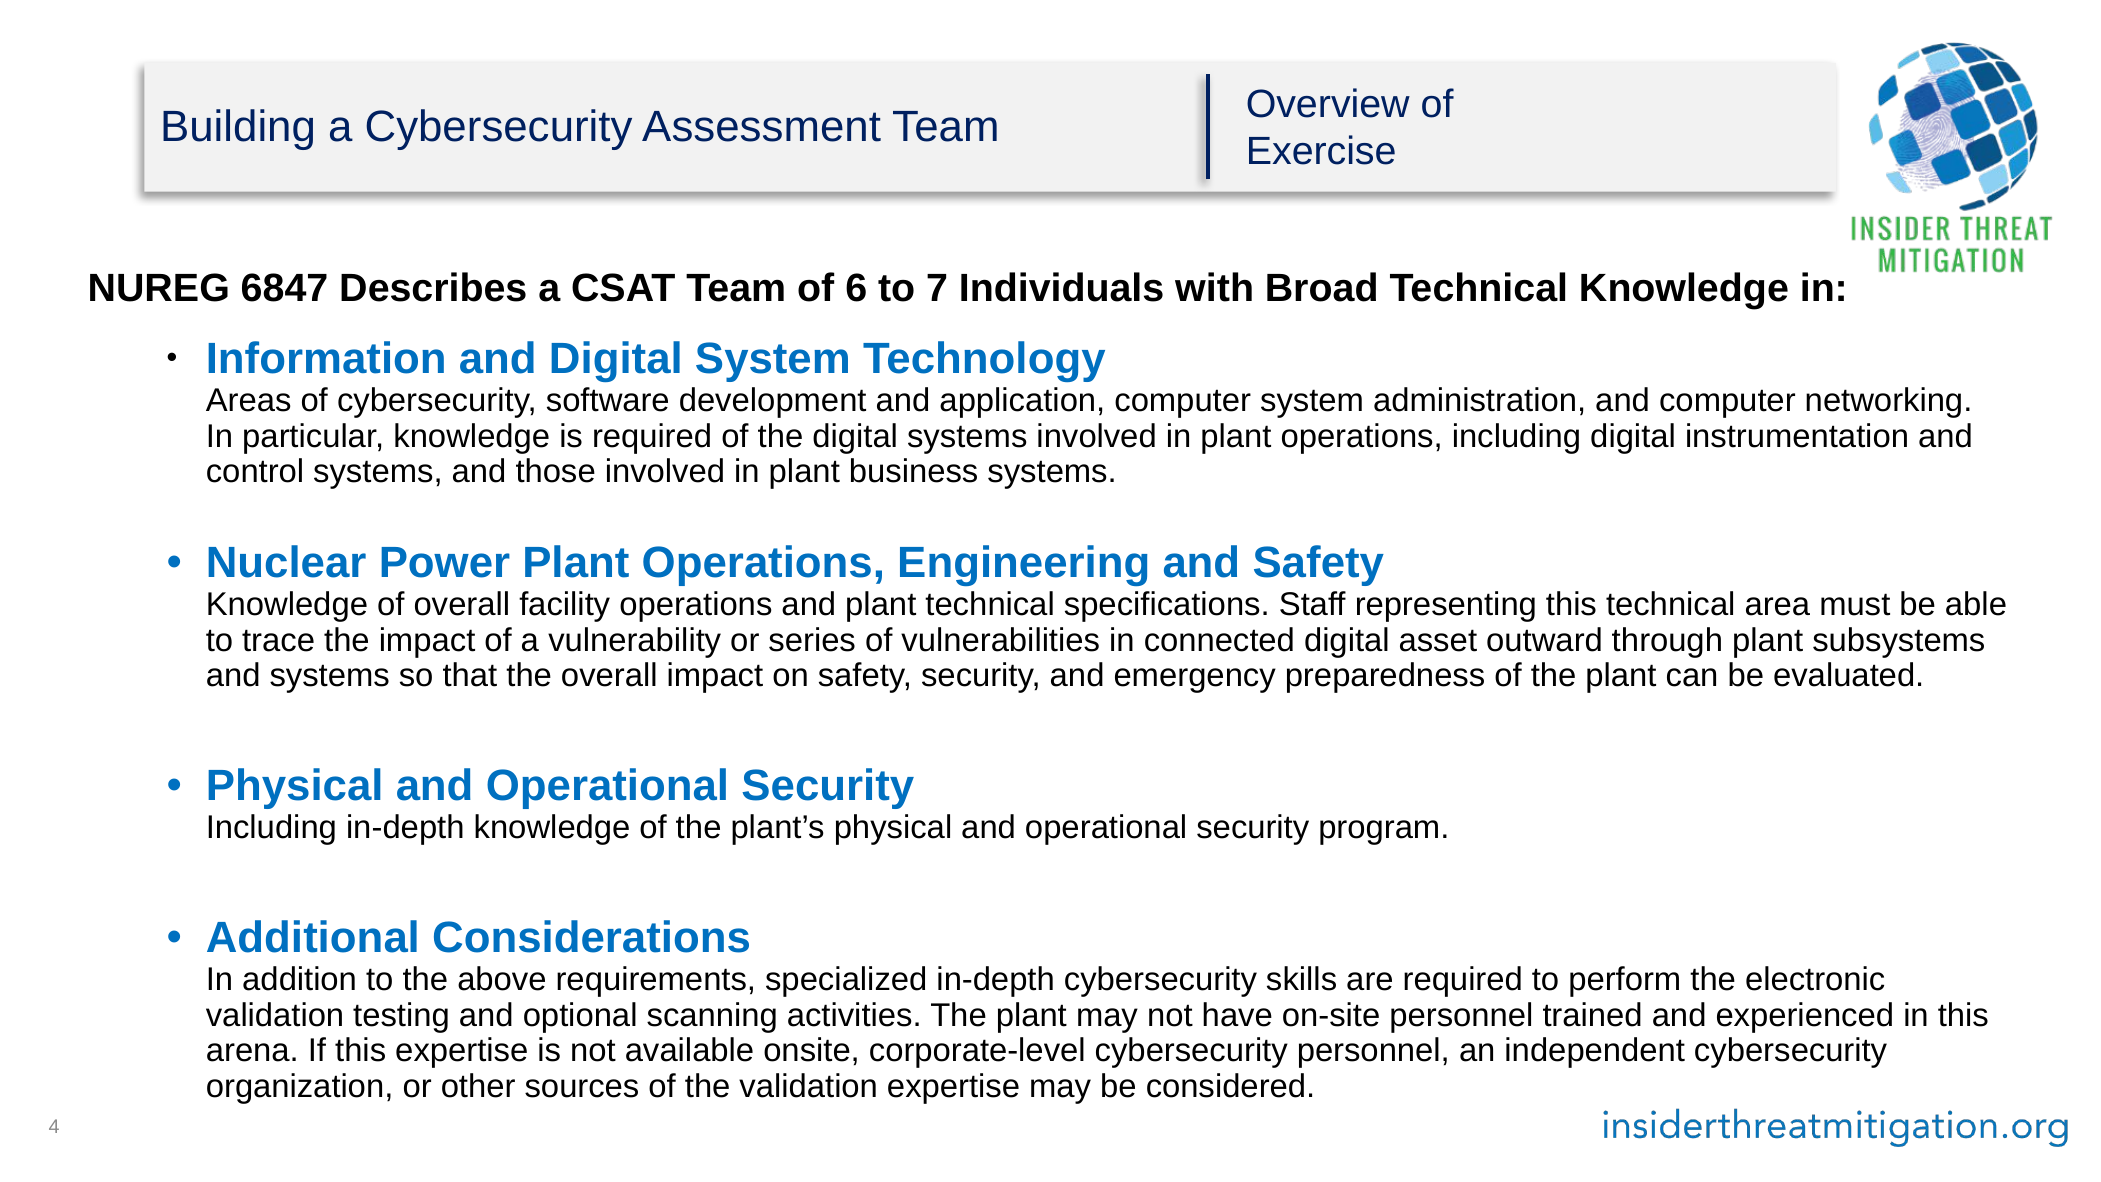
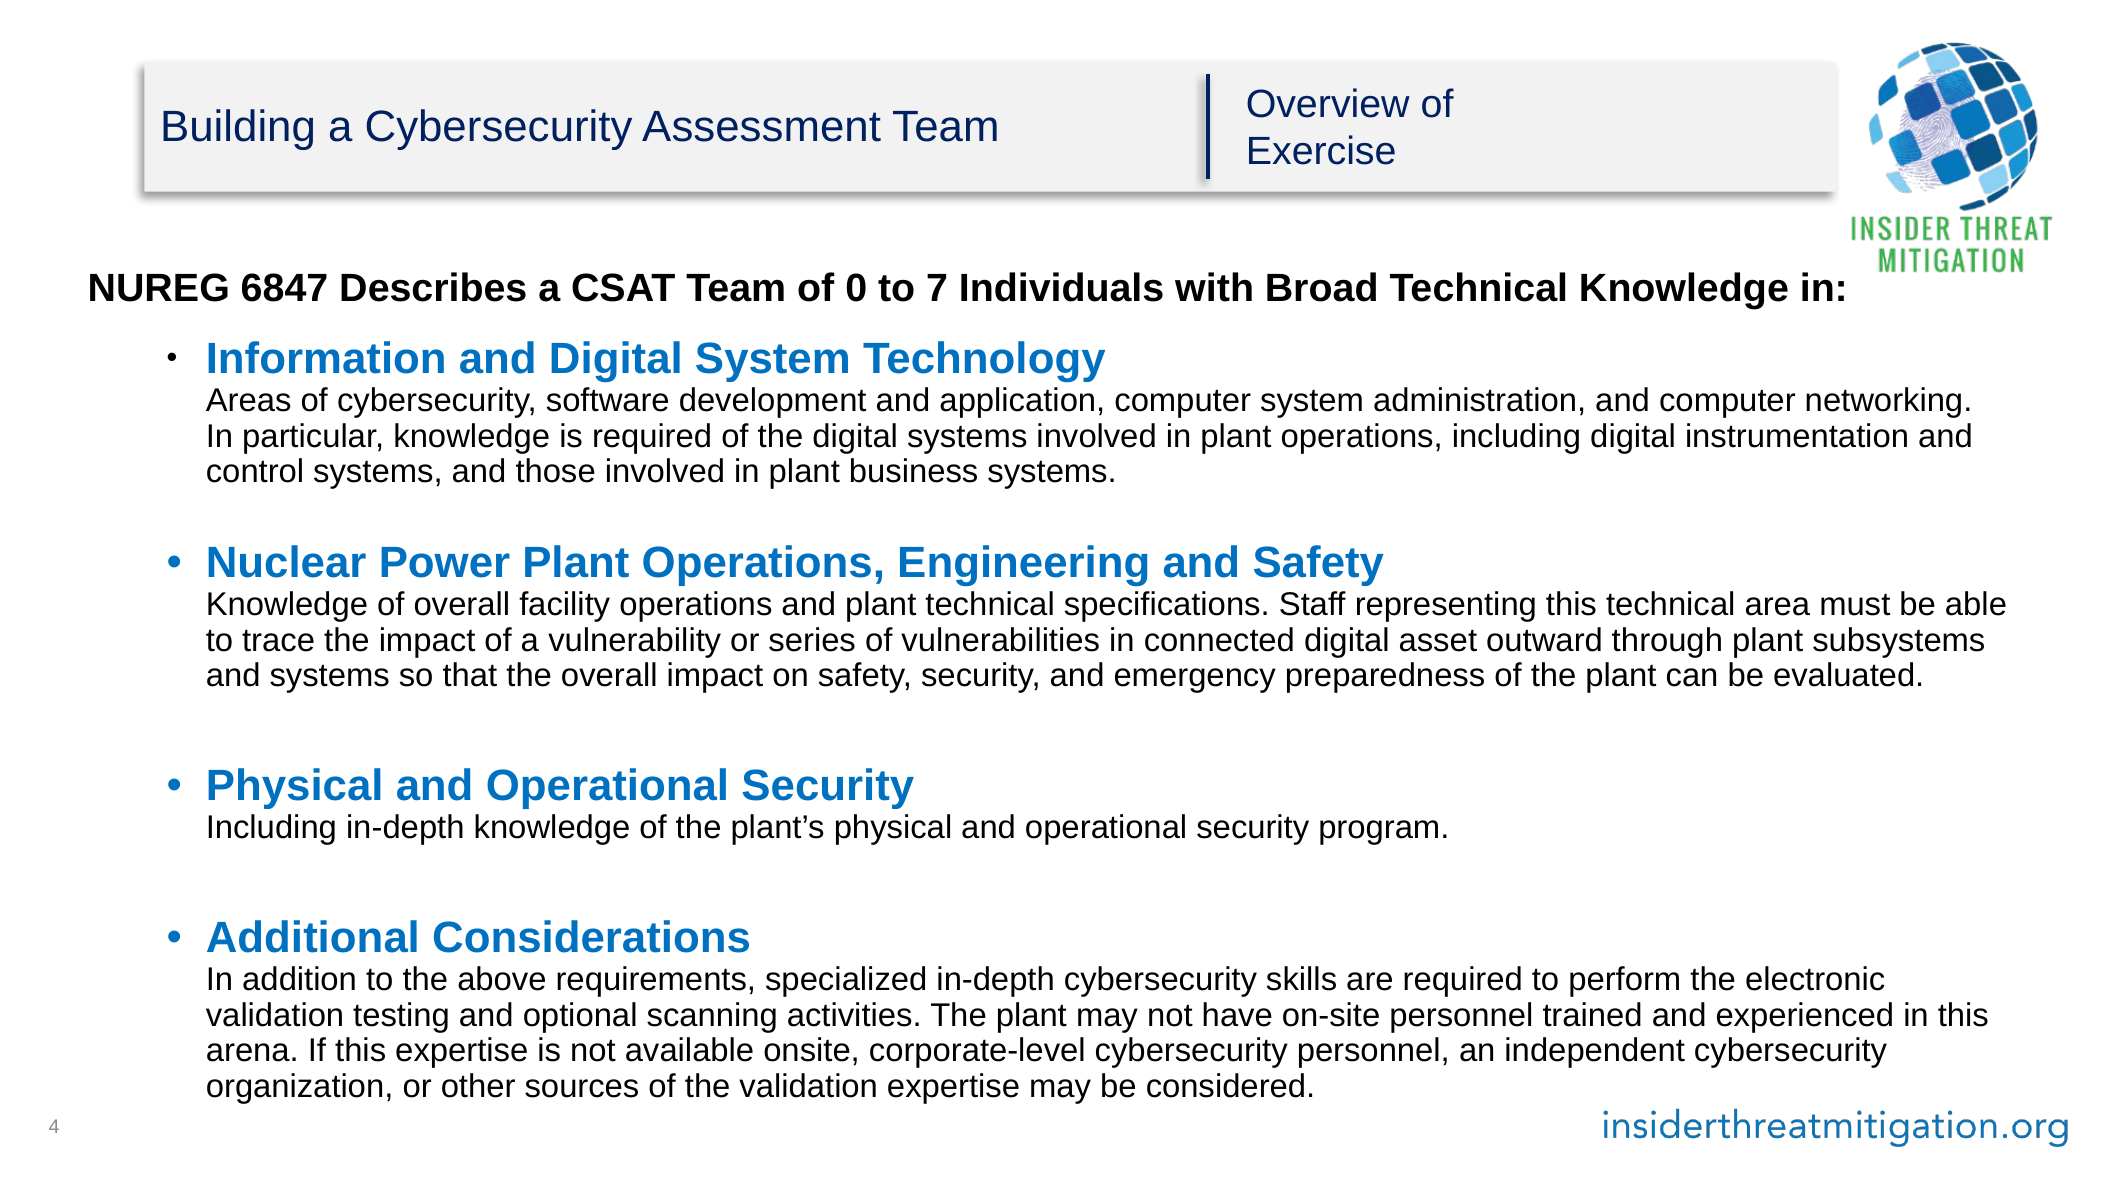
6: 6 -> 0 (856, 288)
